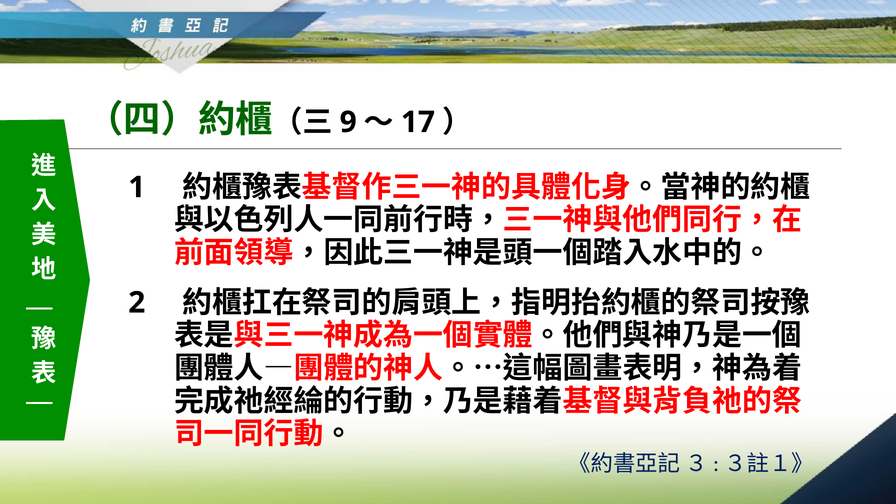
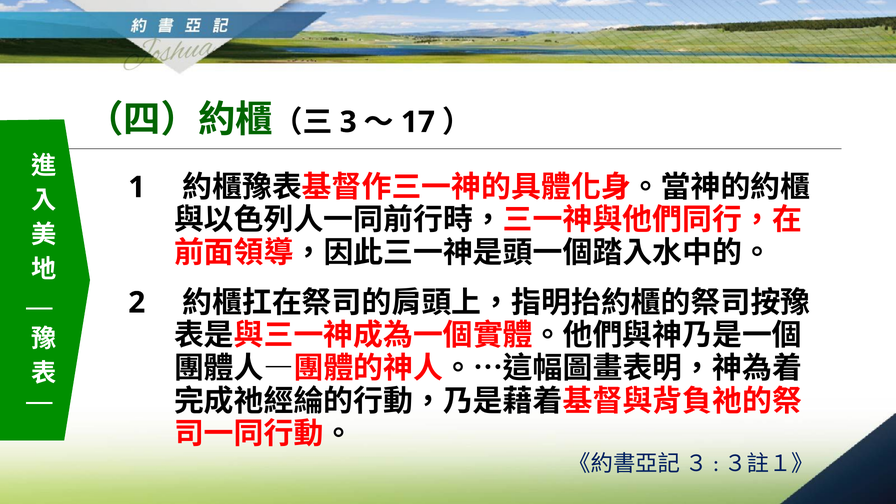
9: 9 -> 3 (348, 122)
